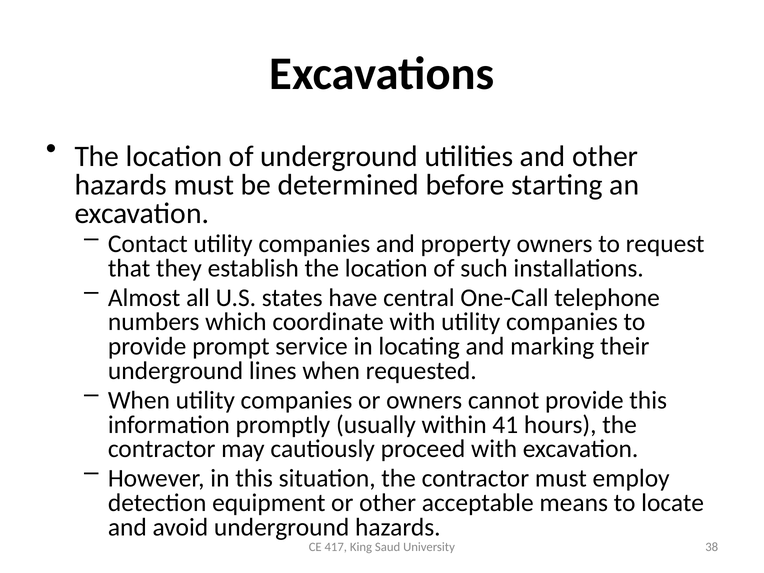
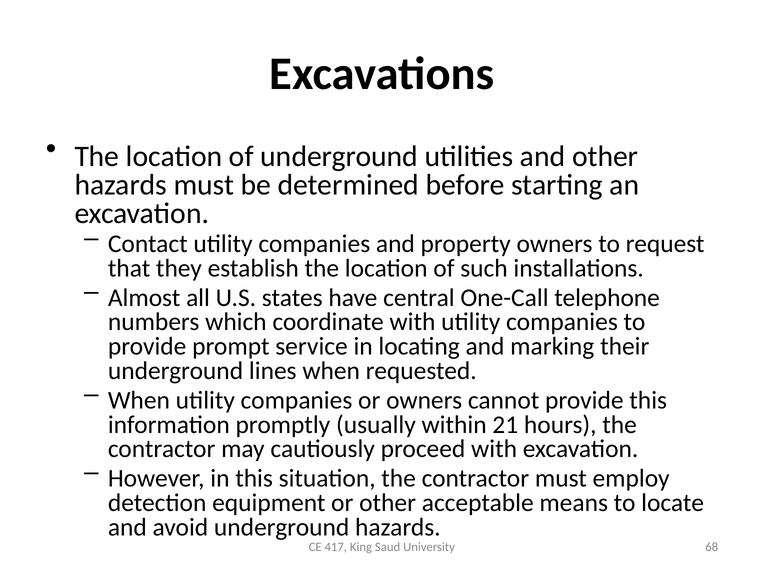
41: 41 -> 21 (505, 425)
38: 38 -> 68 (712, 547)
